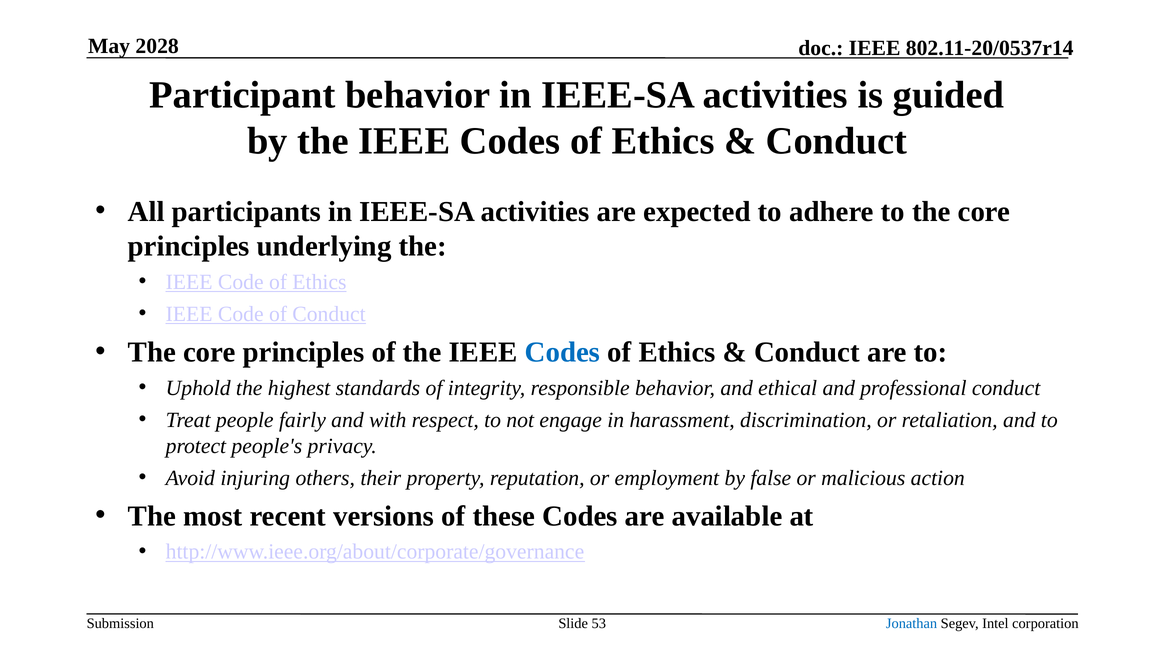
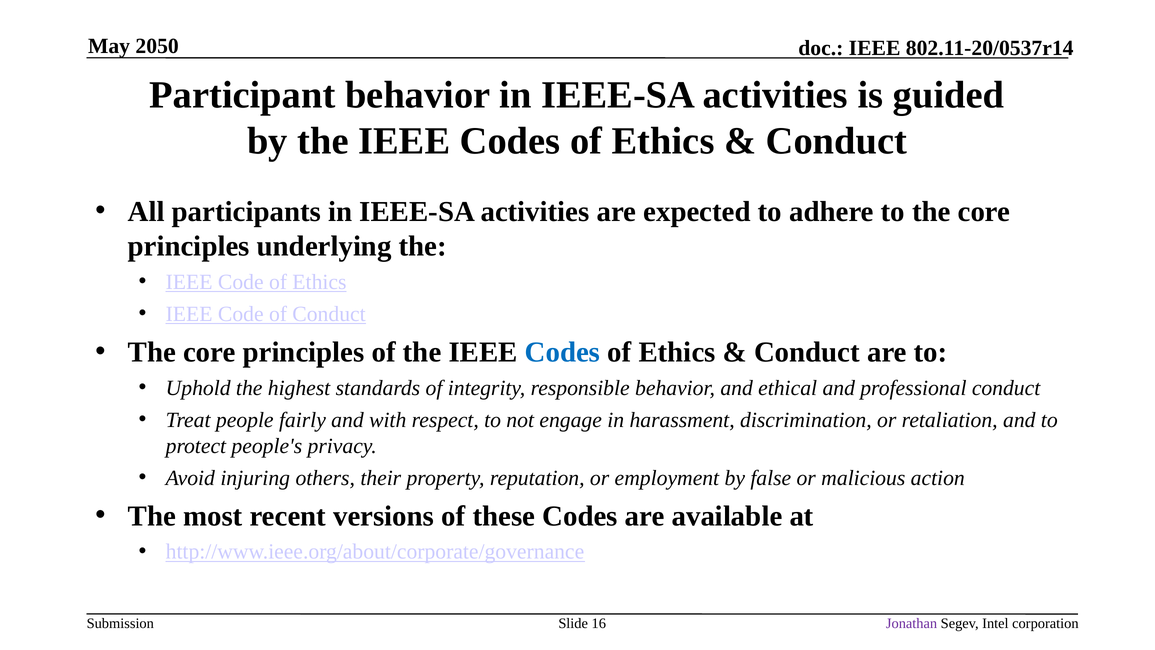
2028: 2028 -> 2050 (157, 46)
53: 53 -> 16 (599, 623)
Jonathan colour: blue -> purple (912, 623)
